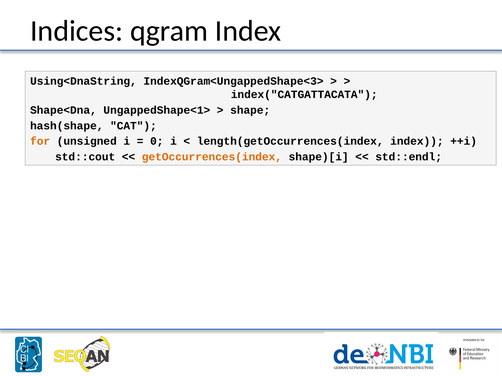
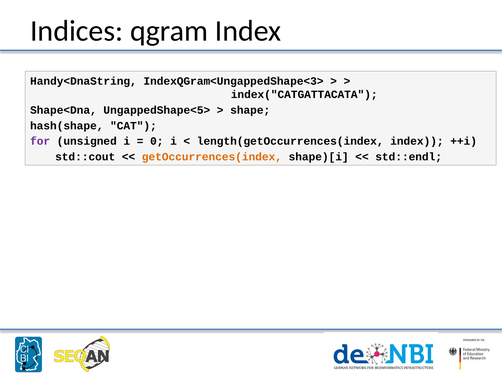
Using<DnaString: Using<DnaString -> Handy<DnaString (83, 81)
UngappedShape<1>: UngappedShape<1> -> UngappedShape<5> (157, 110)
for colour: orange -> purple (40, 141)
